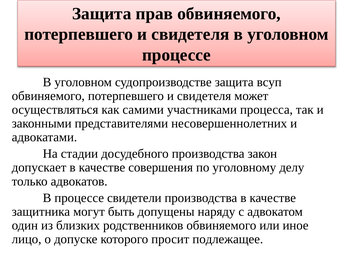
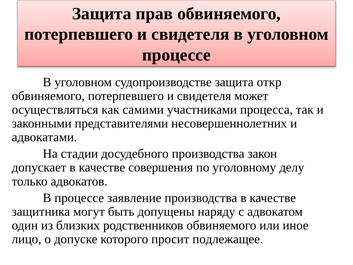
всуп: всуп -> откр (269, 82)
свидетели: свидетели -> заявление (134, 198)
